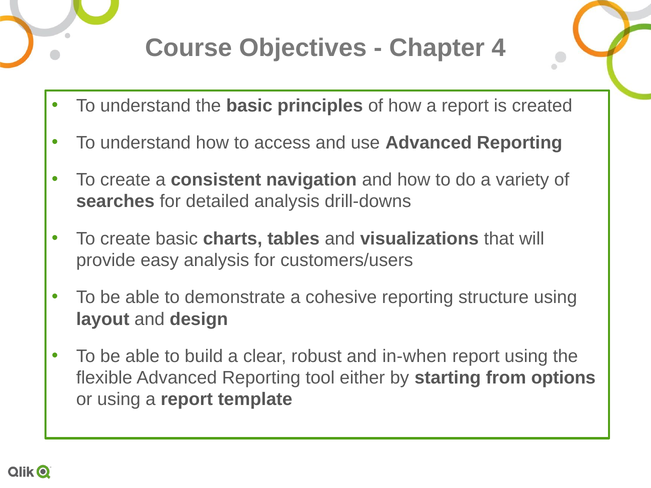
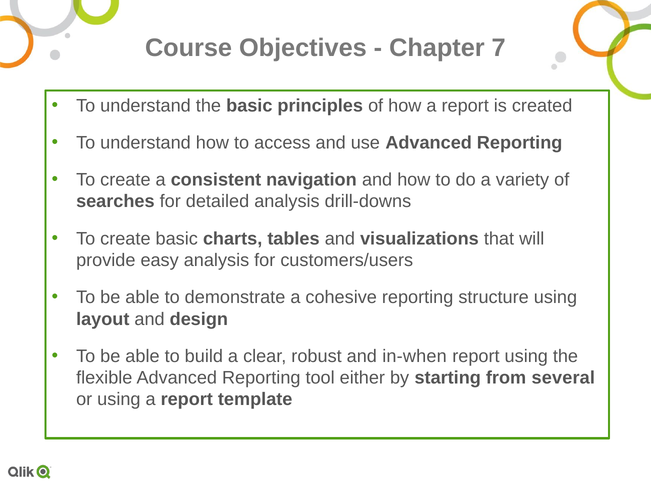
4: 4 -> 7 (499, 48)
options: options -> several (563, 378)
